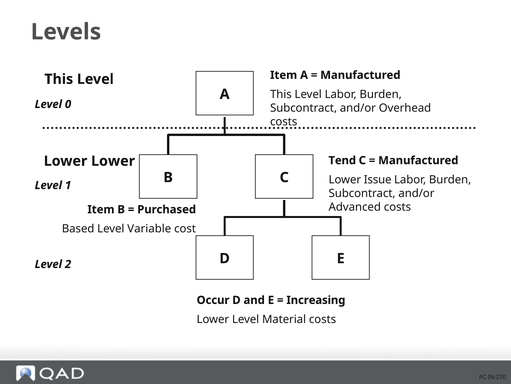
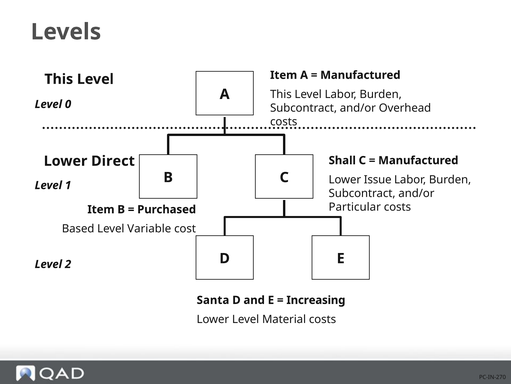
Tend: Tend -> Shall (342, 160)
Lower Lower: Lower -> Direct (113, 161)
Advanced: Advanced -> Particular (355, 207)
Occur: Occur -> Santa (213, 300)
